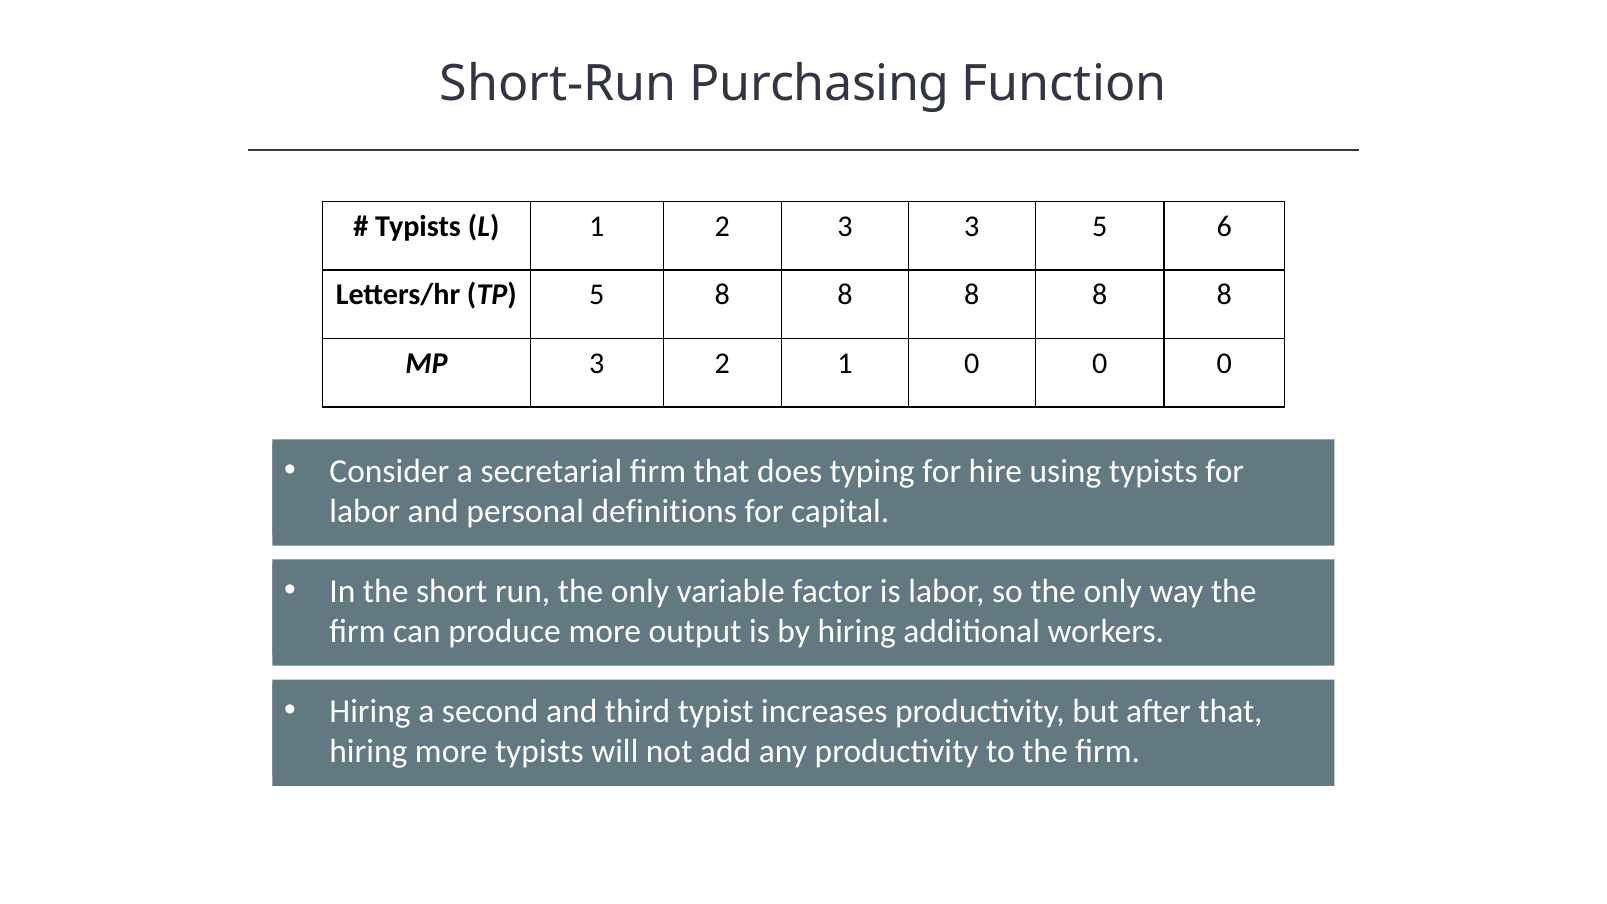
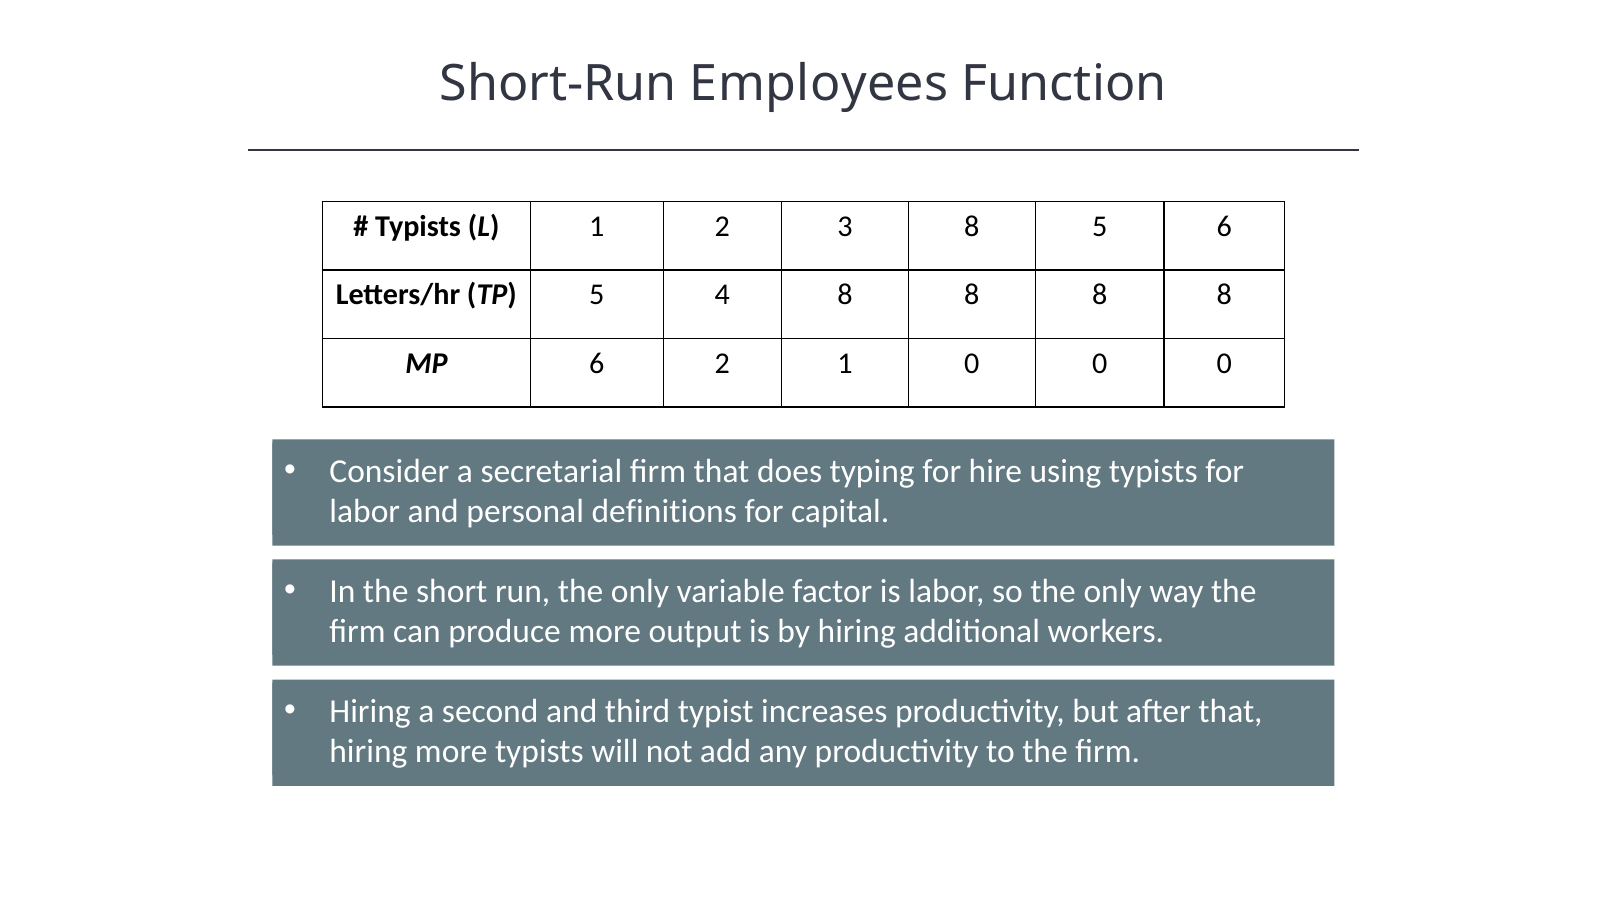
Purchasing: Purchasing -> Employees (819, 84)
3 3: 3 -> 8 (972, 227)
5 8: 8 -> 4 (722, 295)
MP 3: 3 -> 6 (597, 363)
